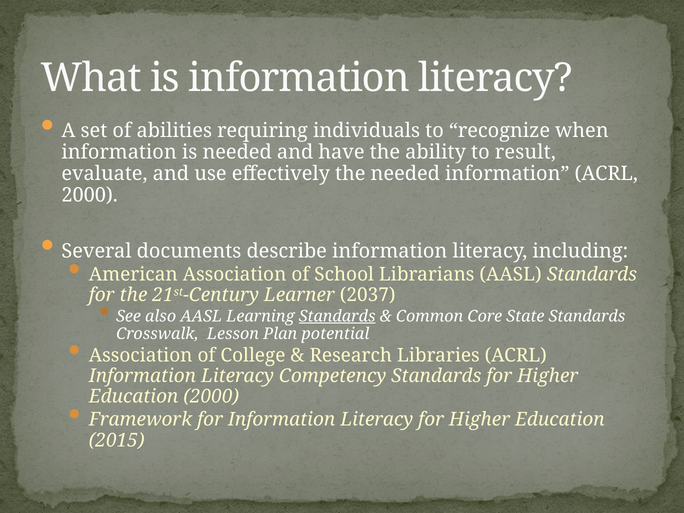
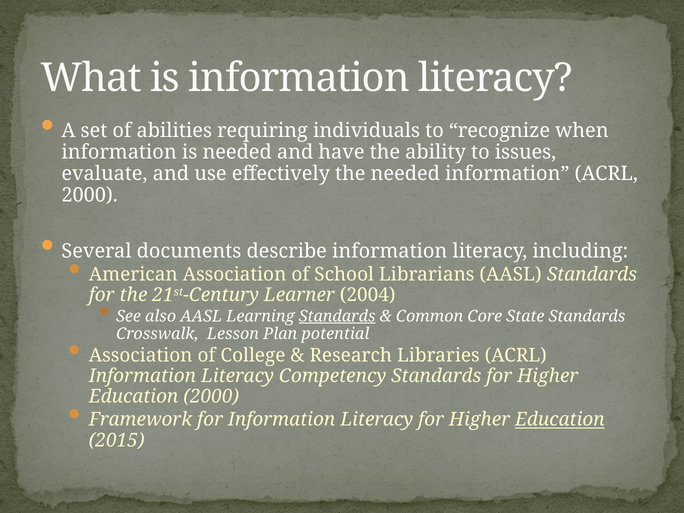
result: result -> issues (525, 152)
2037: 2037 -> 2004 (368, 295)
Education underline: none -> present (560, 420)
